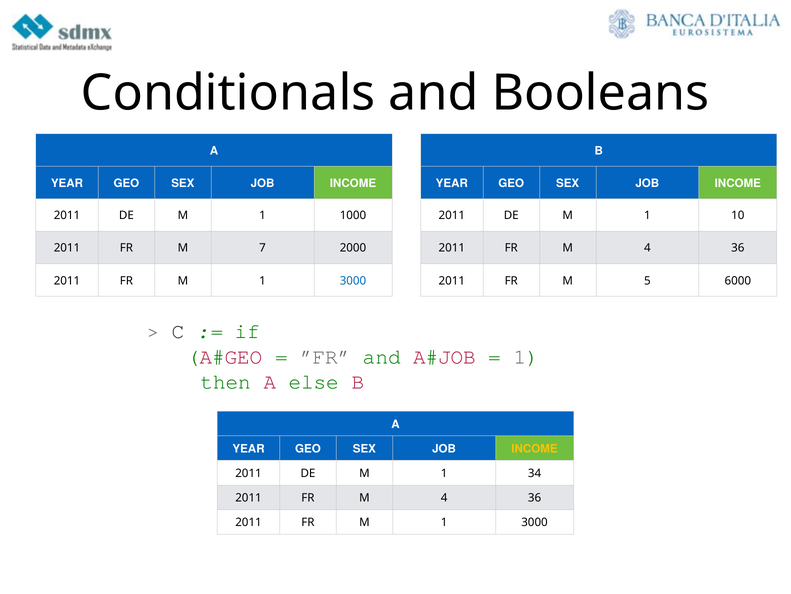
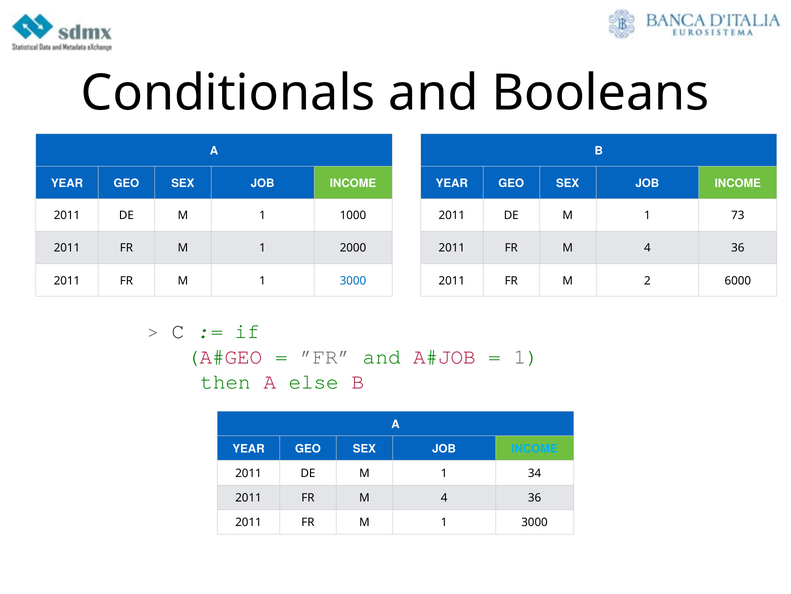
10: 10 -> 73 (738, 215)
7: 7 -> 1 (263, 248)
5: 5 -> 2 (647, 280)
INCOME colour: yellow -> light blue (535, 448)
